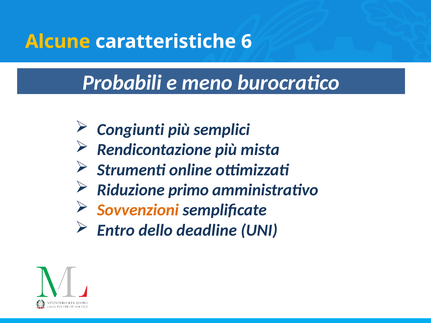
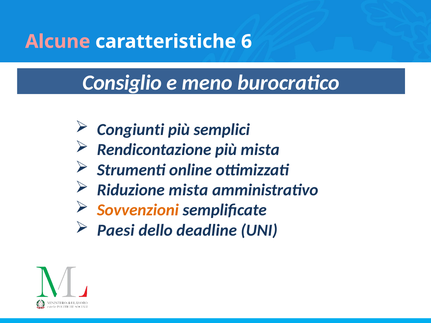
Alcune colour: yellow -> pink (58, 42)
Probabili: Probabili -> Consiglio (122, 83)
Riduzione primo: primo -> mista (188, 190)
Entro: Entro -> Paesi (116, 230)
